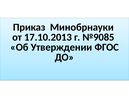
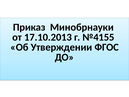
№9085: №9085 -> №4155 (98, 37)
